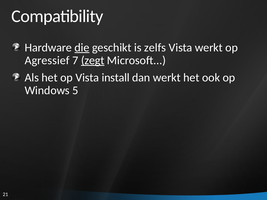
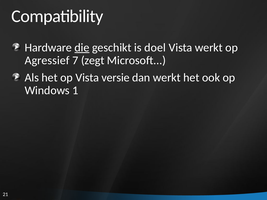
zelfs: zelfs -> doel (155, 48)
zegt underline: present -> none (93, 60)
install: install -> versie (116, 78)
5: 5 -> 1 (75, 91)
